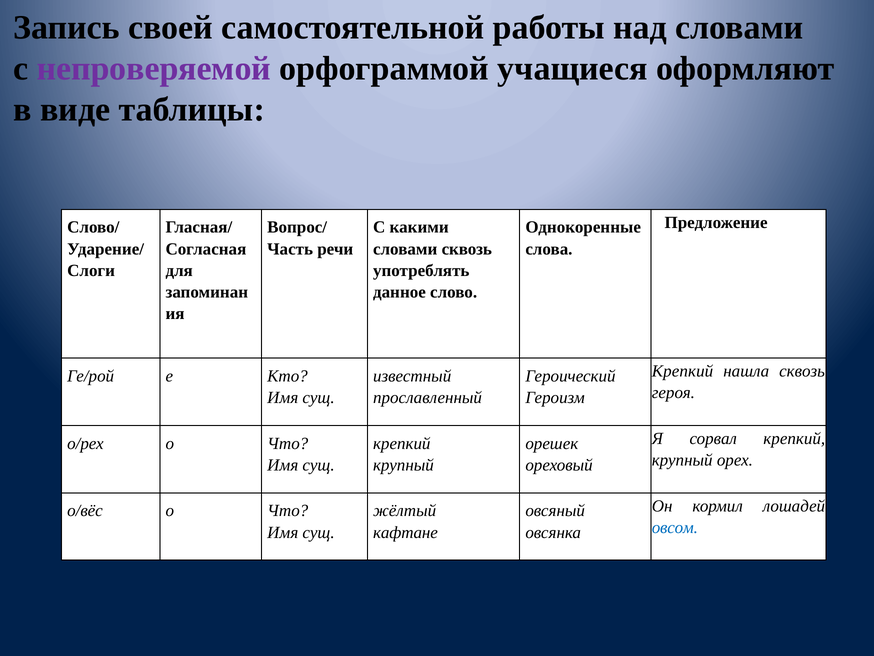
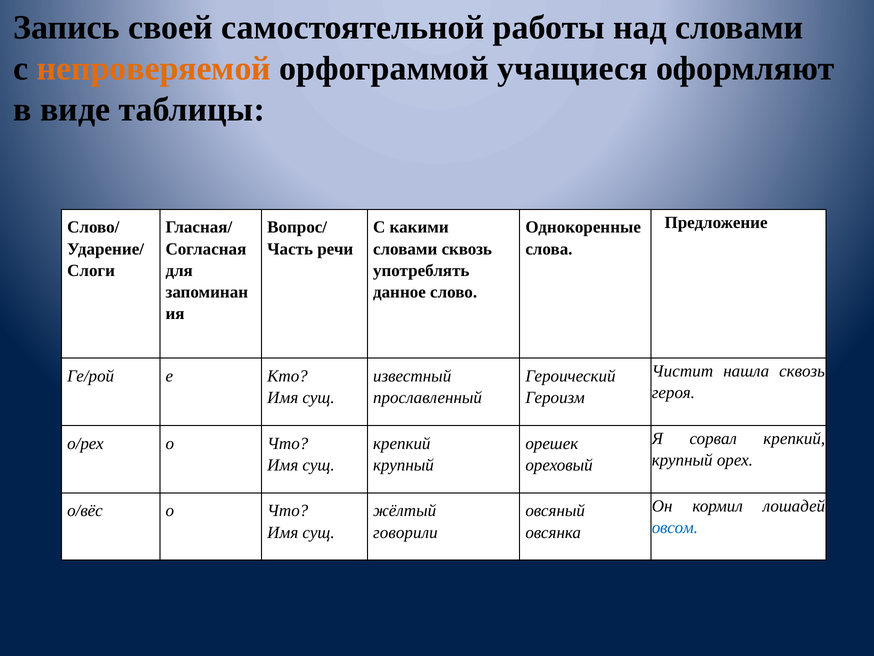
непроверяемой colour: purple -> orange (154, 69)
Крепкий: Крепкий -> Чистит (683, 371)
кафтане: кафтане -> говорили (405, 532)
